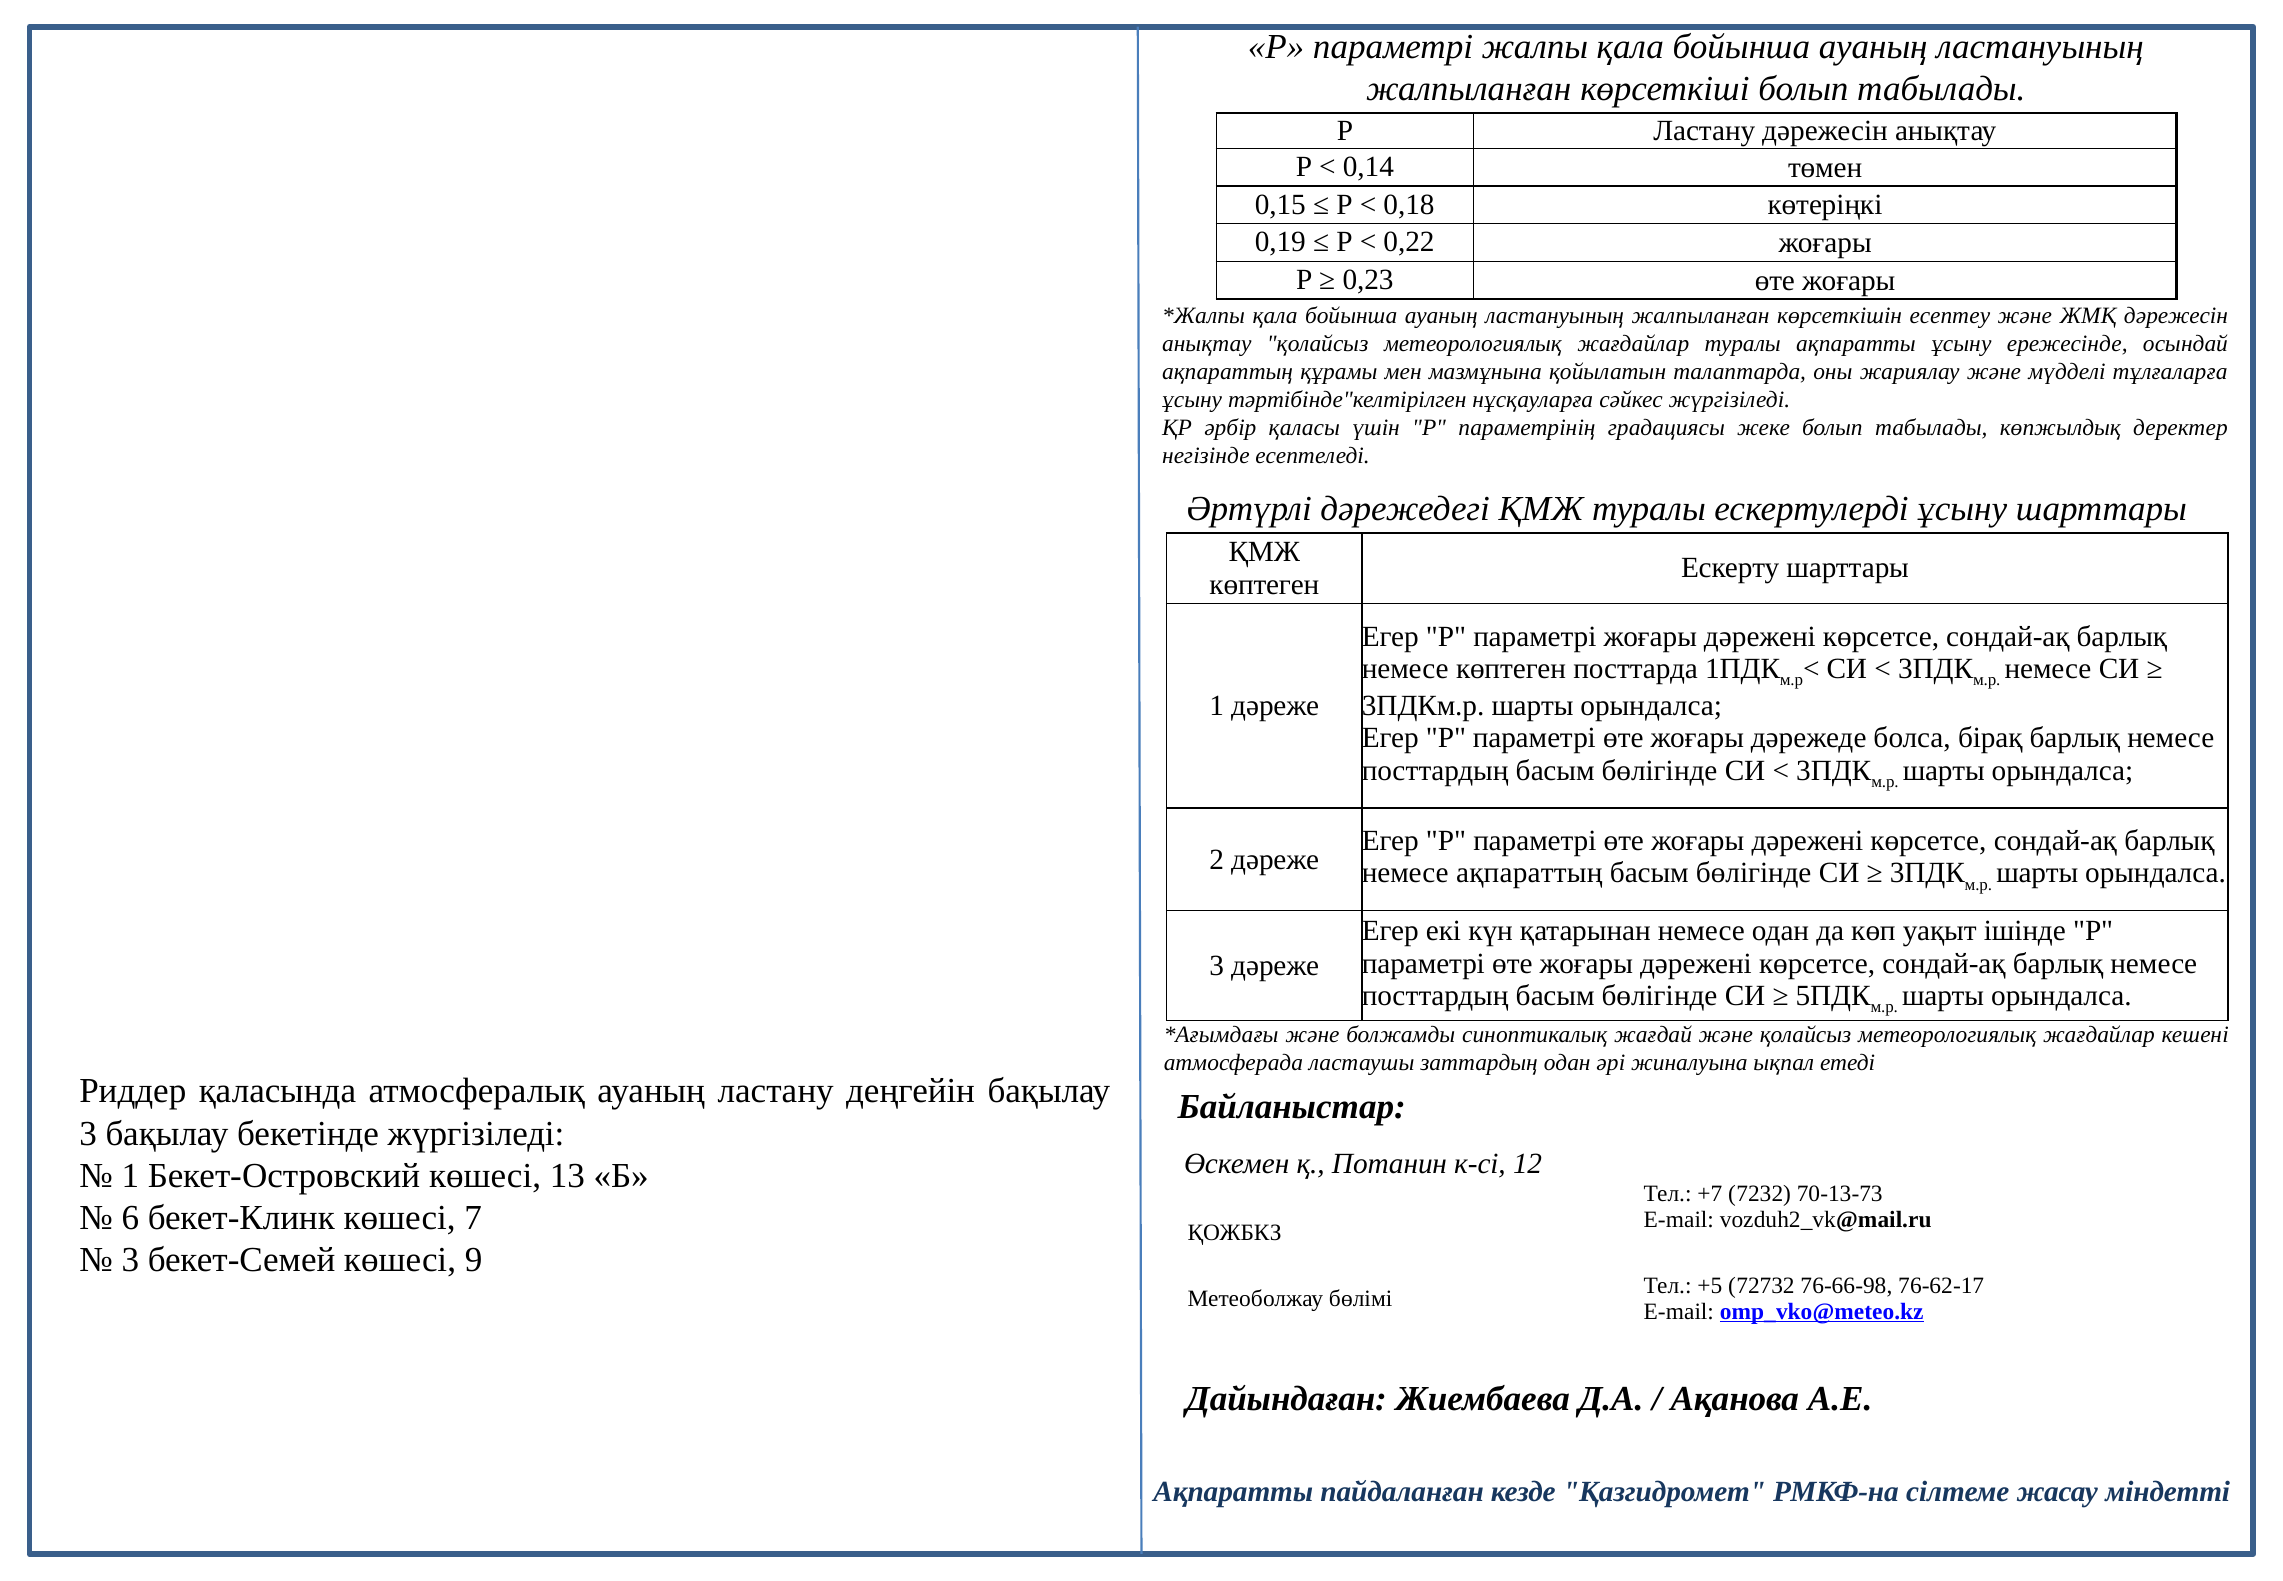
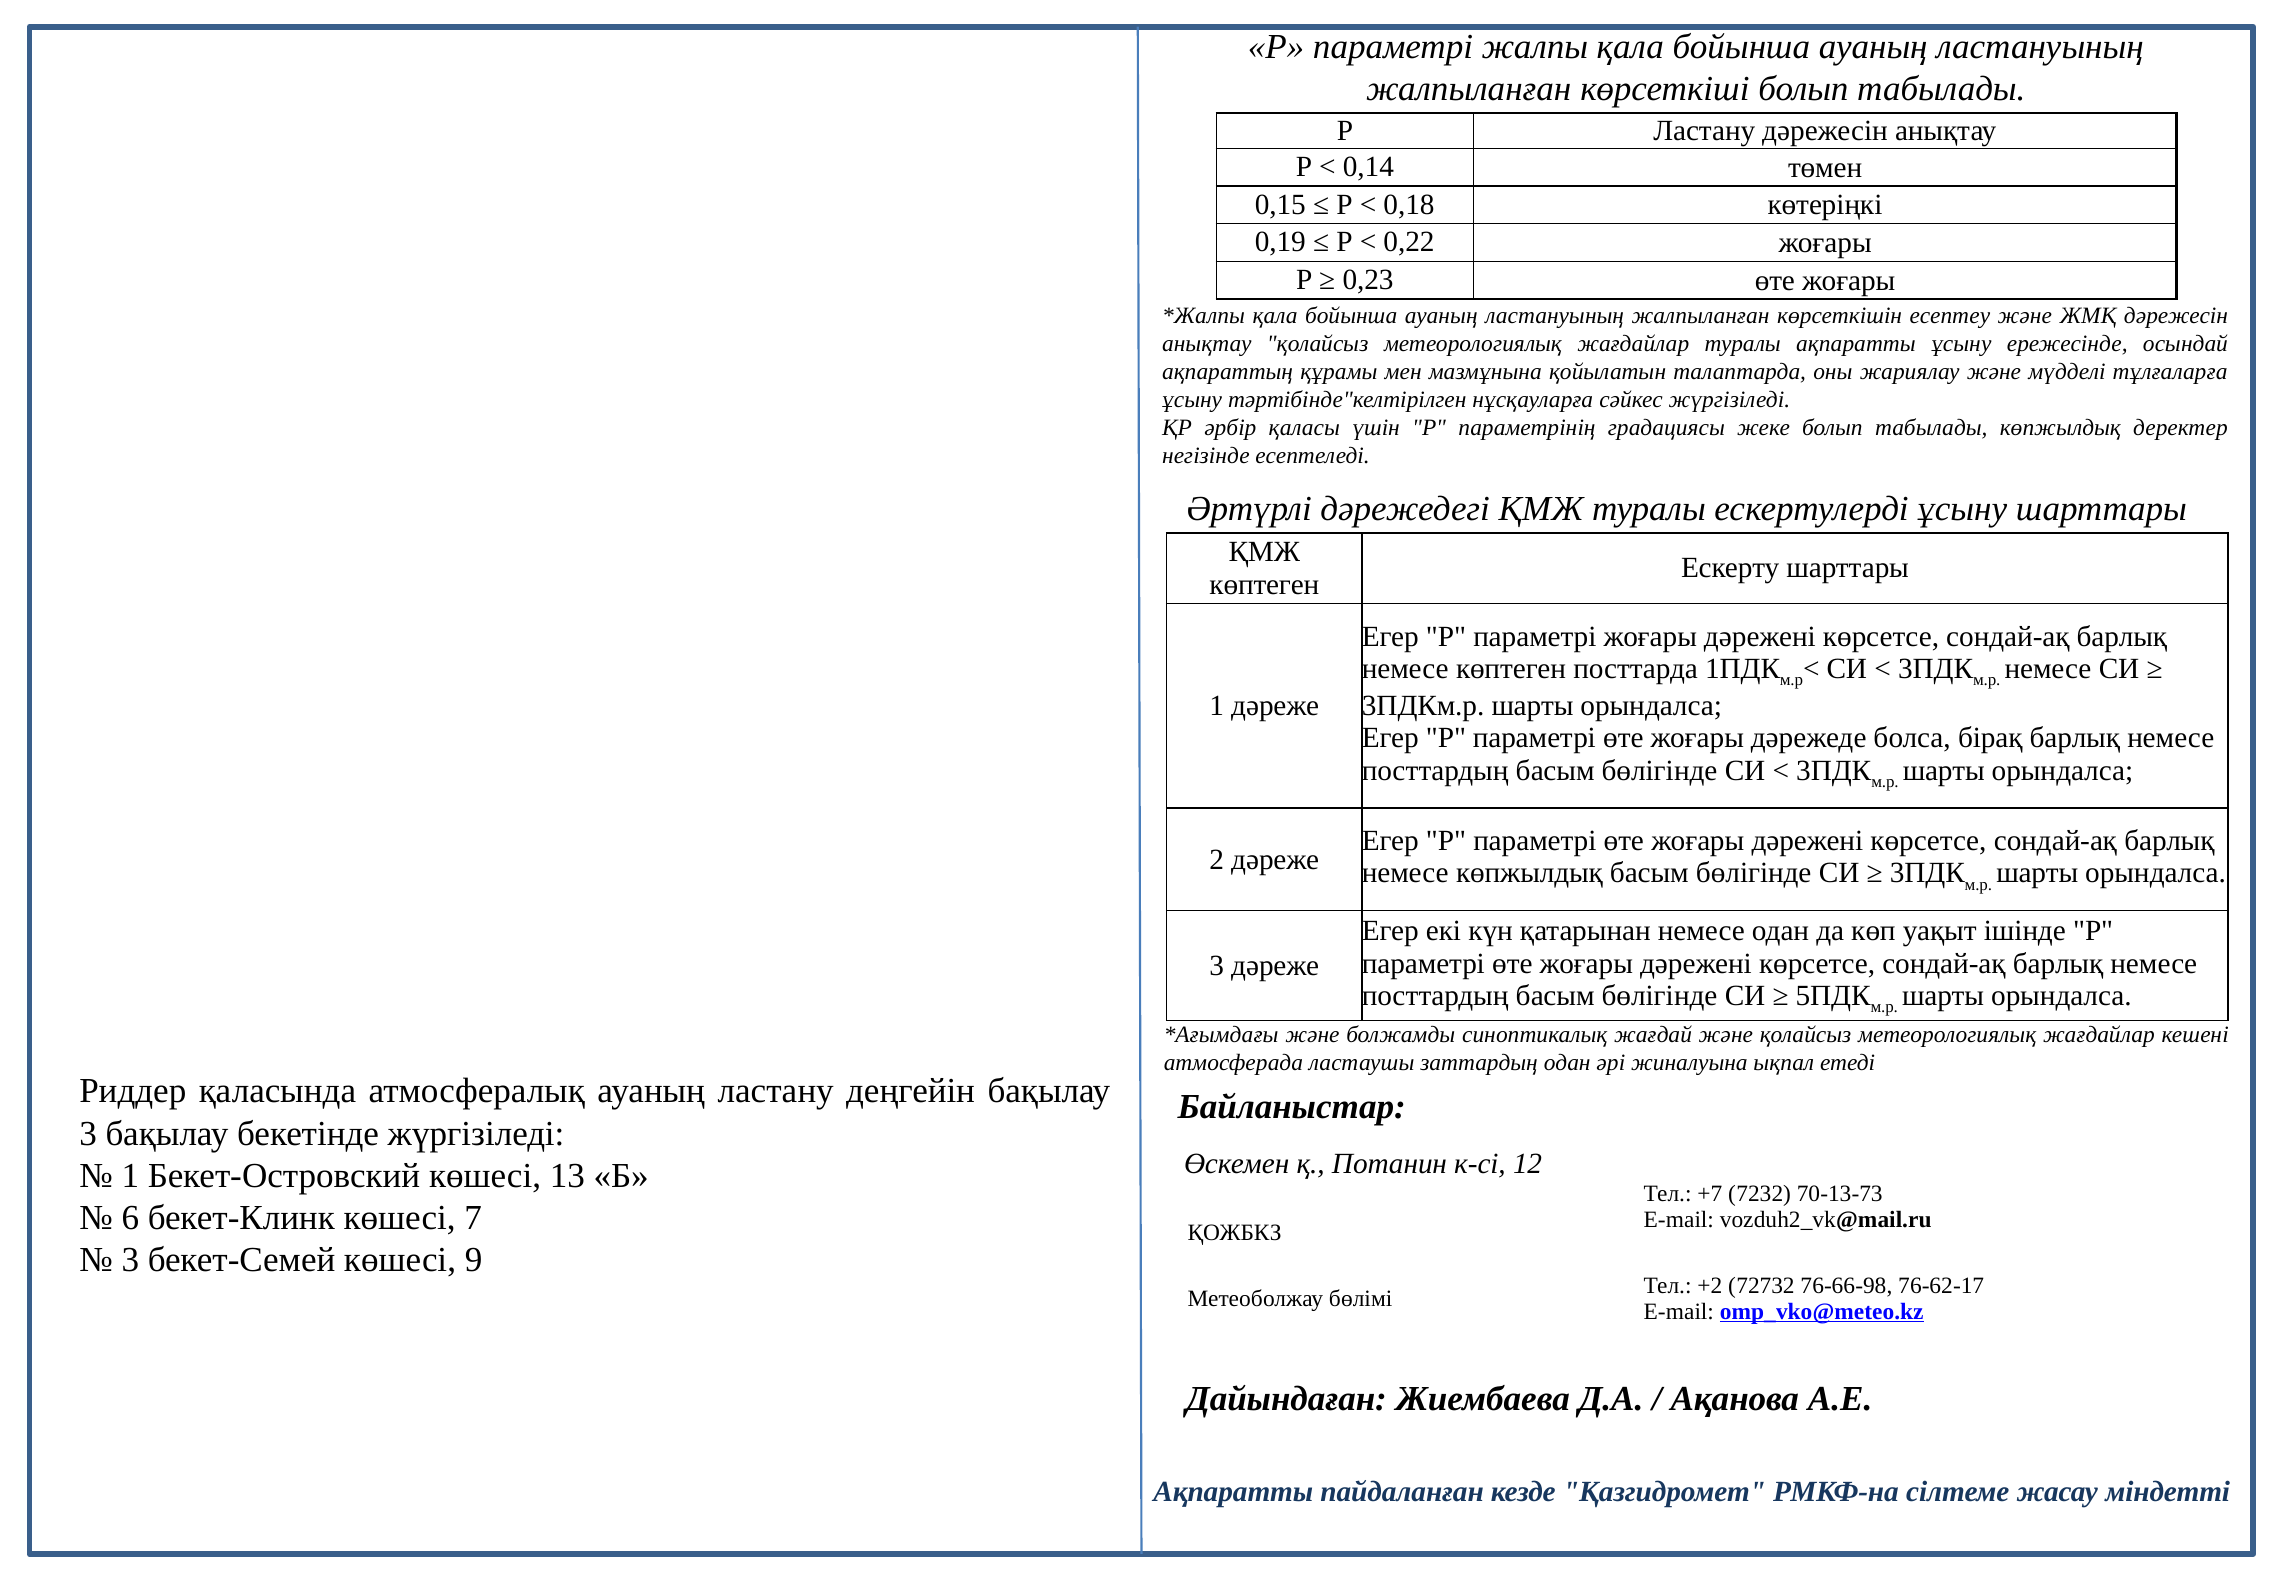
немесе ақпараттың: ақпараттың -> көпжылдық (1529, 873)
+5: +5 -> +2 (1710, 1285)
